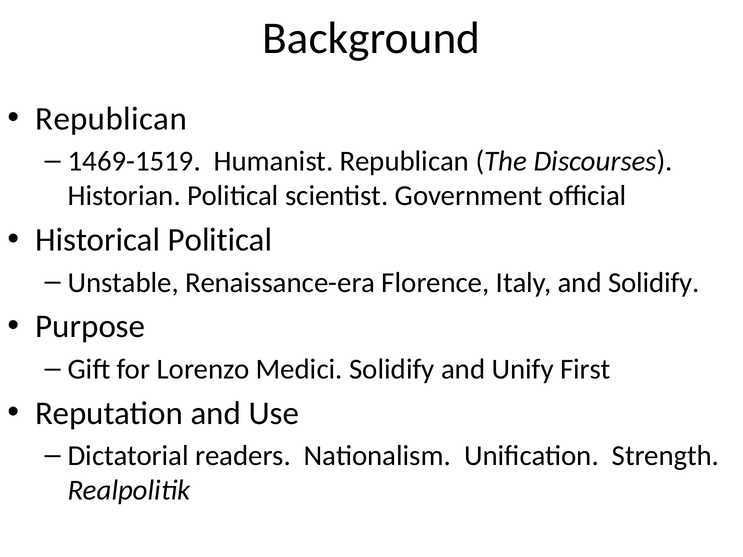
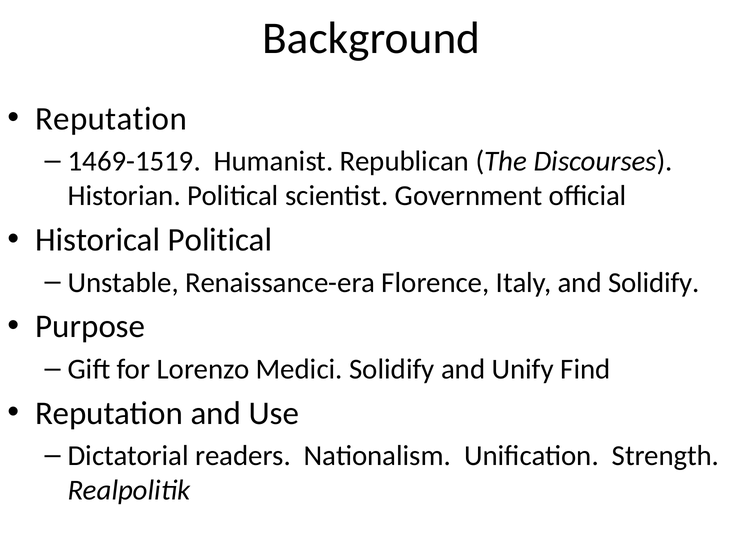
Republican: Republican -> Reputation (111, 119)
First: First -> Find (585, 369)
